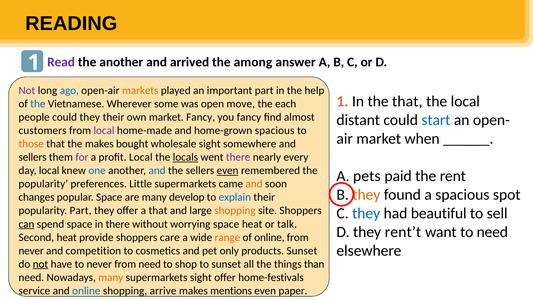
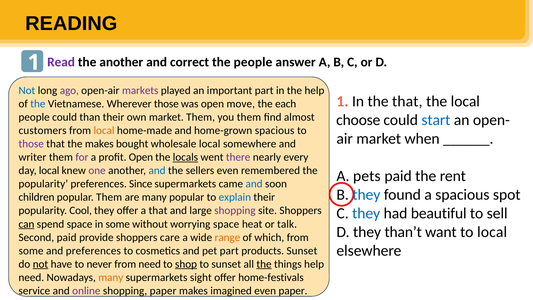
arrived: arrived -> correct (190, 62)
the among: among -> people (253, 62)
Not colour: purple -> blue (27, 91)
ago colour: blue -> purple (69, 91)
markets colour: orange -> purple (140, 91)
Wherever some: some -> those (166, 104)
could they: they -> than (90, 117)
market Fancy: Fancy -> Them (201, 117)
you fancy: fancy -> them (249, 117)
distant: distant -> choose (358, 120)
local colour: purple -> orange (104, 131)
those colour: orange -> purple (31, 144)
wholesale sight: sight -> local (210, 144)
sellers: sellers -> writer (32, 157)
profit Local: Local -> Open (141, 157)
one colour: blue -> purple (97, 171)
even underline: present -> none (228, 171)
Little: Little -> Since (141, 184)
and colour: orange -> blue (254, 184)
they colour: orange -> blue (366, 195)
changes: changes -> children (36, 197)
popular Space: Space -> Them (109, 197)
many develop: develop -> popular (187, 197)
popularity Part: Part -> Cool (81, 211)
shopping colour: orange -> purple (235, 211)
in there: there -> some (118, 224)
rent’t: rent’t -> than’t (403, 232)
to need: need -> local (492, 232)
Second heat: heat -> paid (67, 237)
of online: online -> which (269, 237)
never: never -> some (31, 251)
and competition: competition -> preferences (93, 251)
pet only: only -> part (229, 251)
shop underline: none -> present (186, 264)
the underline: none -> present (264, 264)
things than: than -> help (314, 264)
online colour: blue -> purple (86, 291)
shopping arrive: arrive -> paper (163, 291)
mentions: mentions -> imagined (231, 291)
